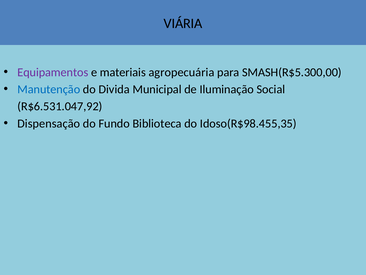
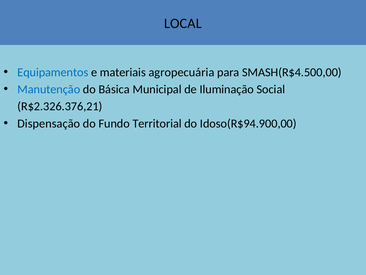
VIÁRIA: VIÁRIA -> LOCAL (183, 23)
Equipamentos colour: purple -> blue (53, 72)
SMASH(R$5.300,00: SMASH(R$5.300,00 -> SMASH(R$4.500,00 (292, 72)
Divida: Divida -> Básica (114, 89)
R$6.531.047,92: R$6.531.047,92 -> R$2.326.376,21 (60, 106)
Biblioteca: Biblioteca -> Territorial (157, 123)
Idoso(R$98.455,35: Idoso(R$98.455,35 -> Idoso(R$94.900,00 (248, 123)
